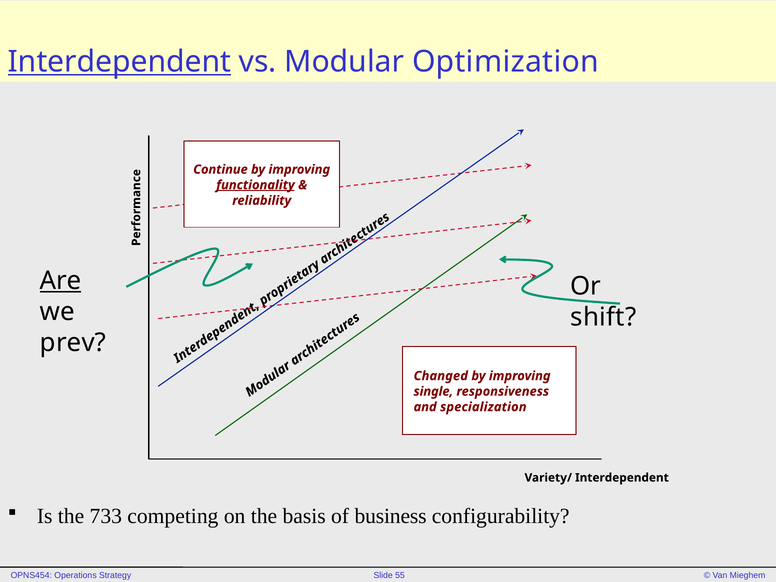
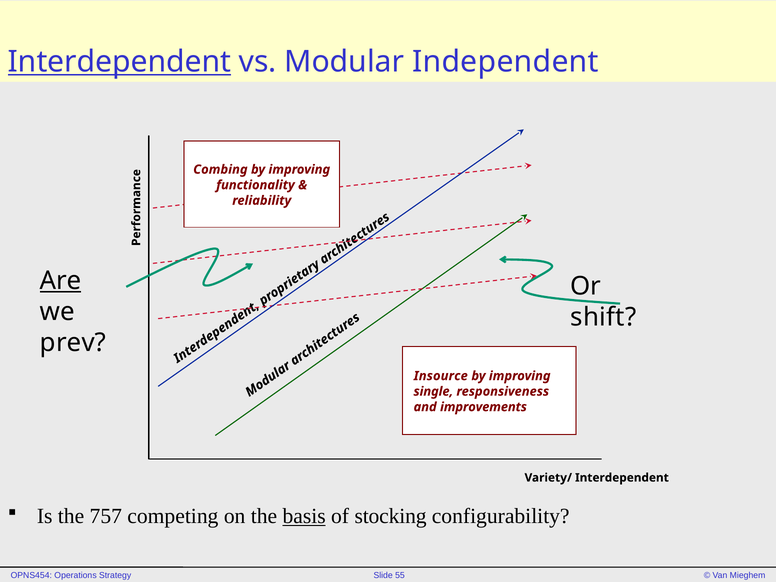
Optimization: Optimization -> Independent (505, 62)
Continue: Continue -> Combing (220, 169)
functionality underline: present -> none (255, 185)
Changed: Changed -> Insource (441, 376)
specialization: specialization -> improvements (483, 407)
733: 733 -> 757 (106, 516)
basis underline: none -> present (304, 516)
business: business -> stocking (391, 516)
